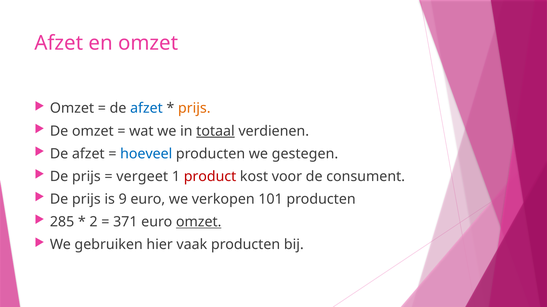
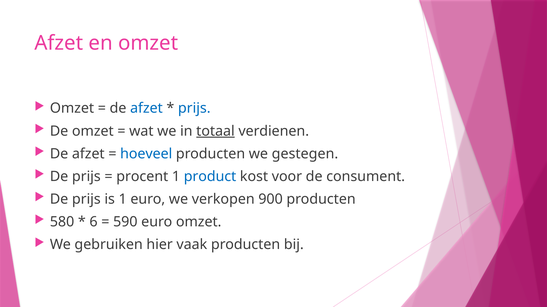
prijs colour: orange -> blue (194, 109)
vergeet: vergeet -> procent (142, 177)
product colour: red -> blue (210, 177)
is 9: 9 -> 1 (123, 200)
101: 101 -> 900 (271, 200)
285: 285 -> 580 (62, 222)
2: 2 -> 6 (94, 222)
371: 371 -> 590 (125, 222)
omzet underline: present -> none (199, 222)
